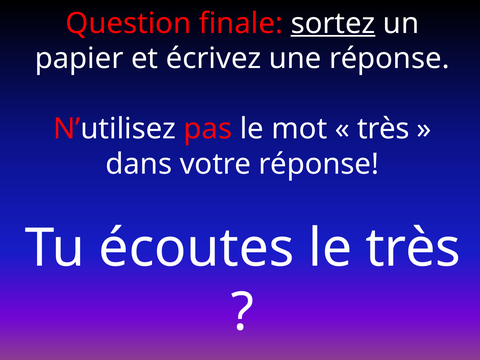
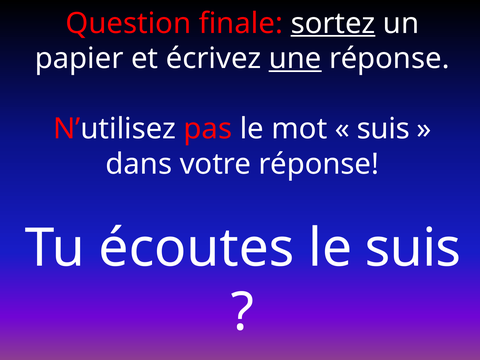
une underline: none -> present (295, 59)
très: très -> suis (383, 129)
le très: très -> suis (413, 248)
